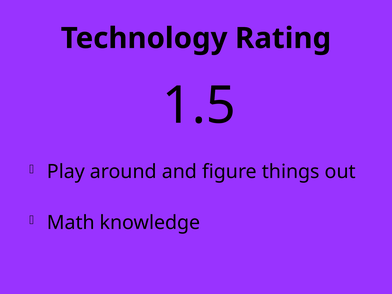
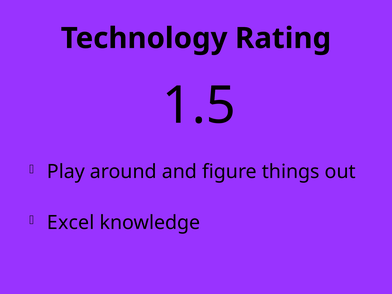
Math: Math -> Excel (71, 223)
